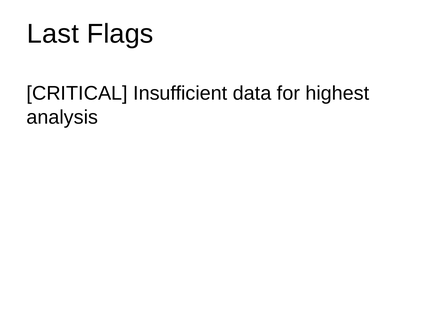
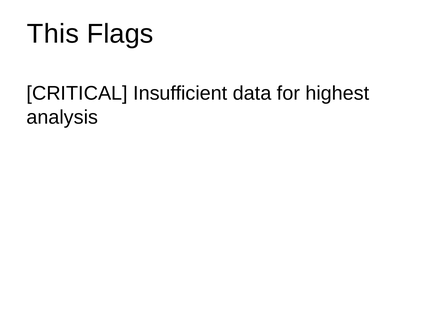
Last: Last -> This (53, 34)
